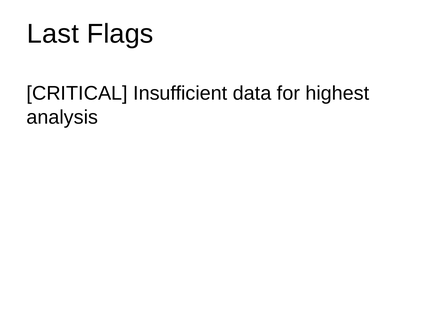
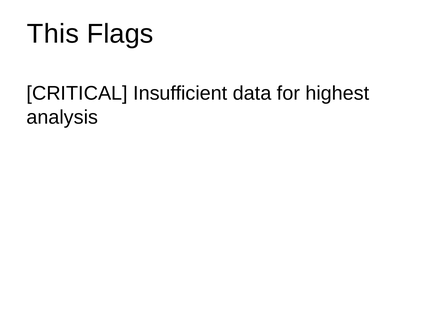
Last: Last -> This (53, 34)
